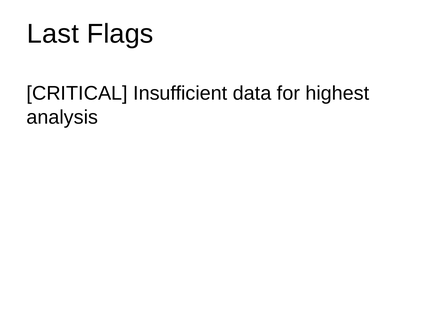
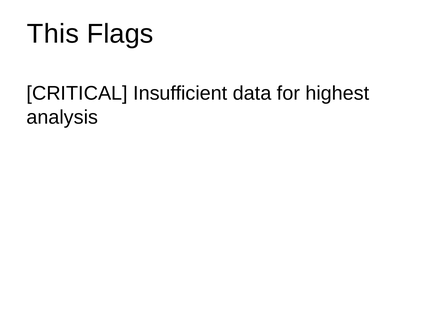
Last: Last -> This (53, 34)
